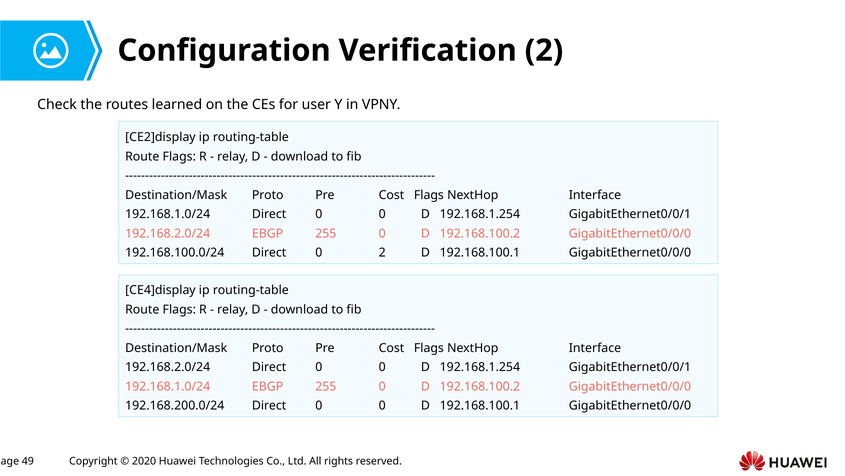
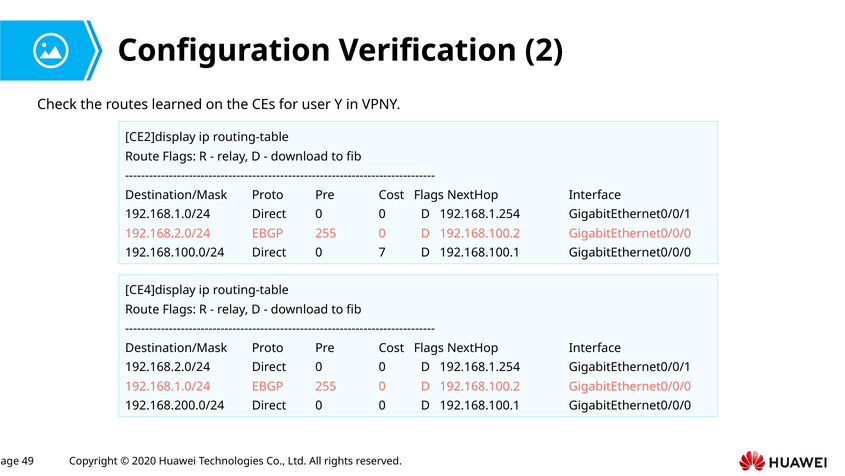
0 2: 2 -> 7 (382, 252)
